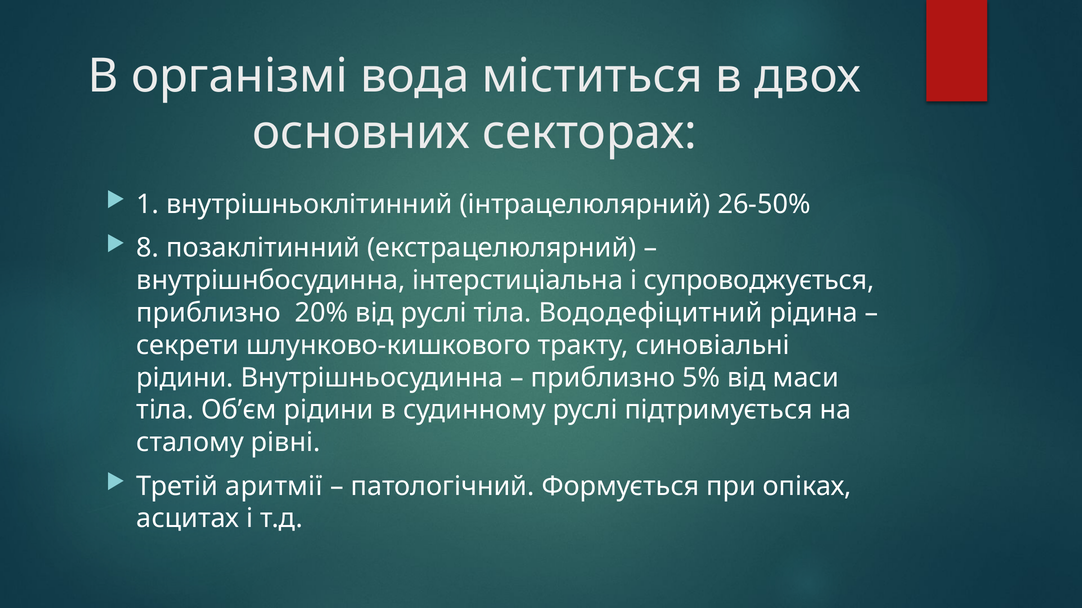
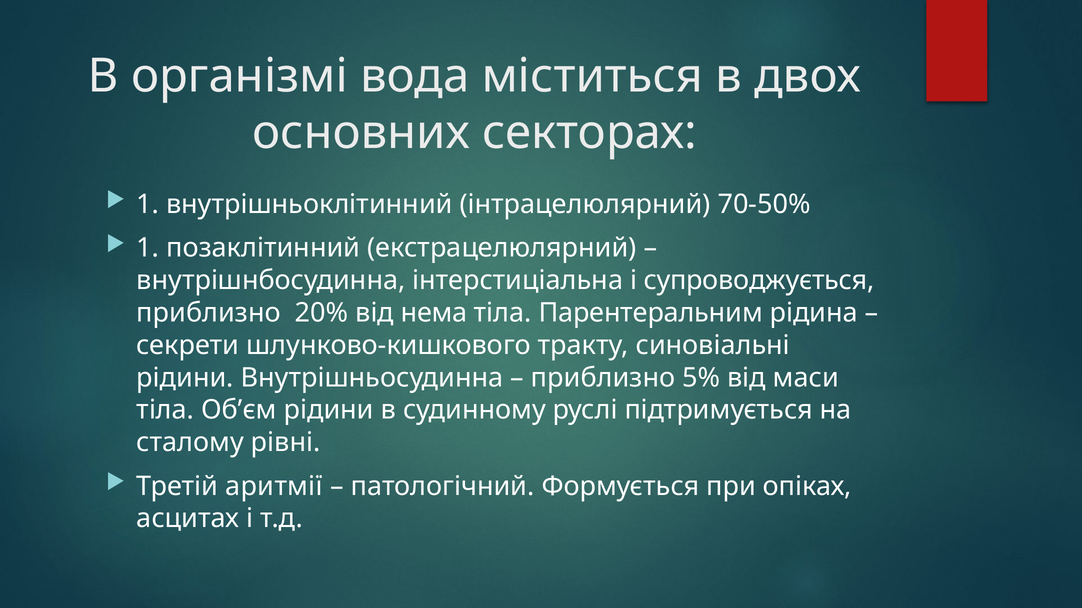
26-50%: 26-50% -> 70-50% (764, 204)
8: 8 -> 1 (148, 248)
від руслі: руслі -> нема (434, 313)
Вододефіцитний: Вододефіцитний -> Парентеральним (651, 313)
